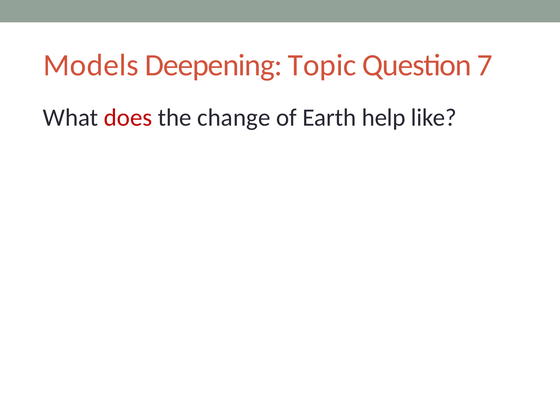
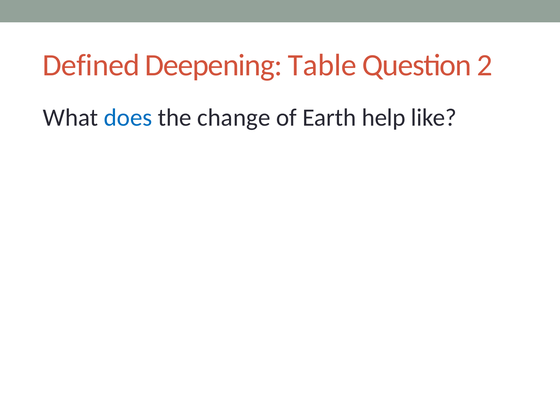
Models: Models -> Defined (91, 65)
Topic: Topic -> Table (322, 65)
7: 7 -> 2 (485, 65)
does colour: red -> blue (128, 117)
